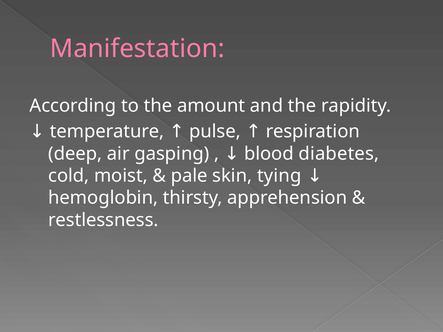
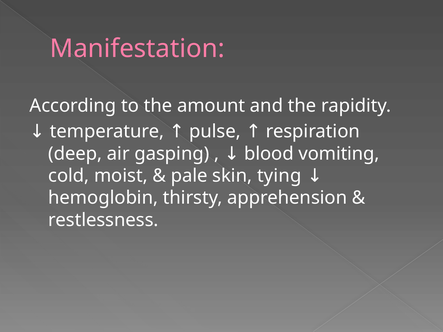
diabetes: diabetes -> vomiting (339, 154)
